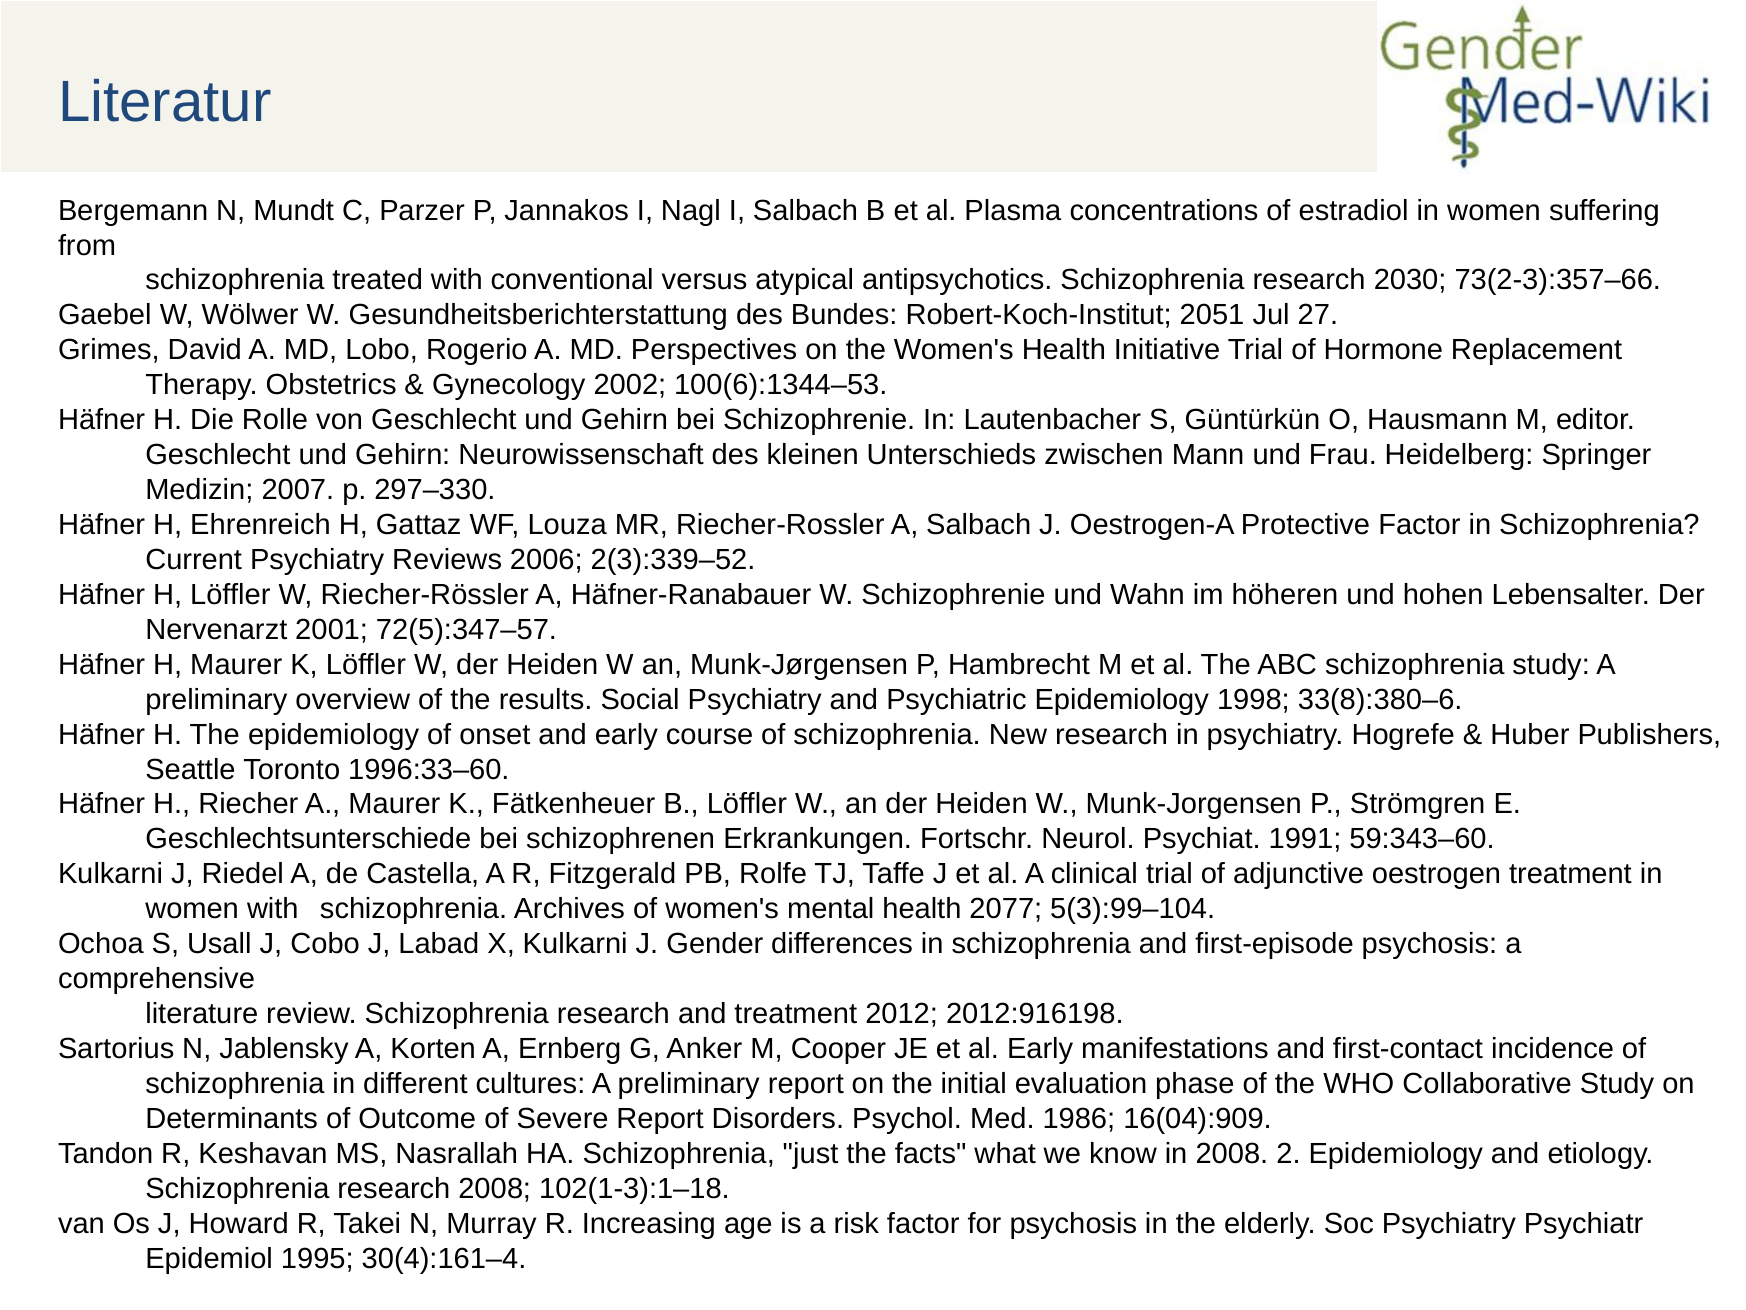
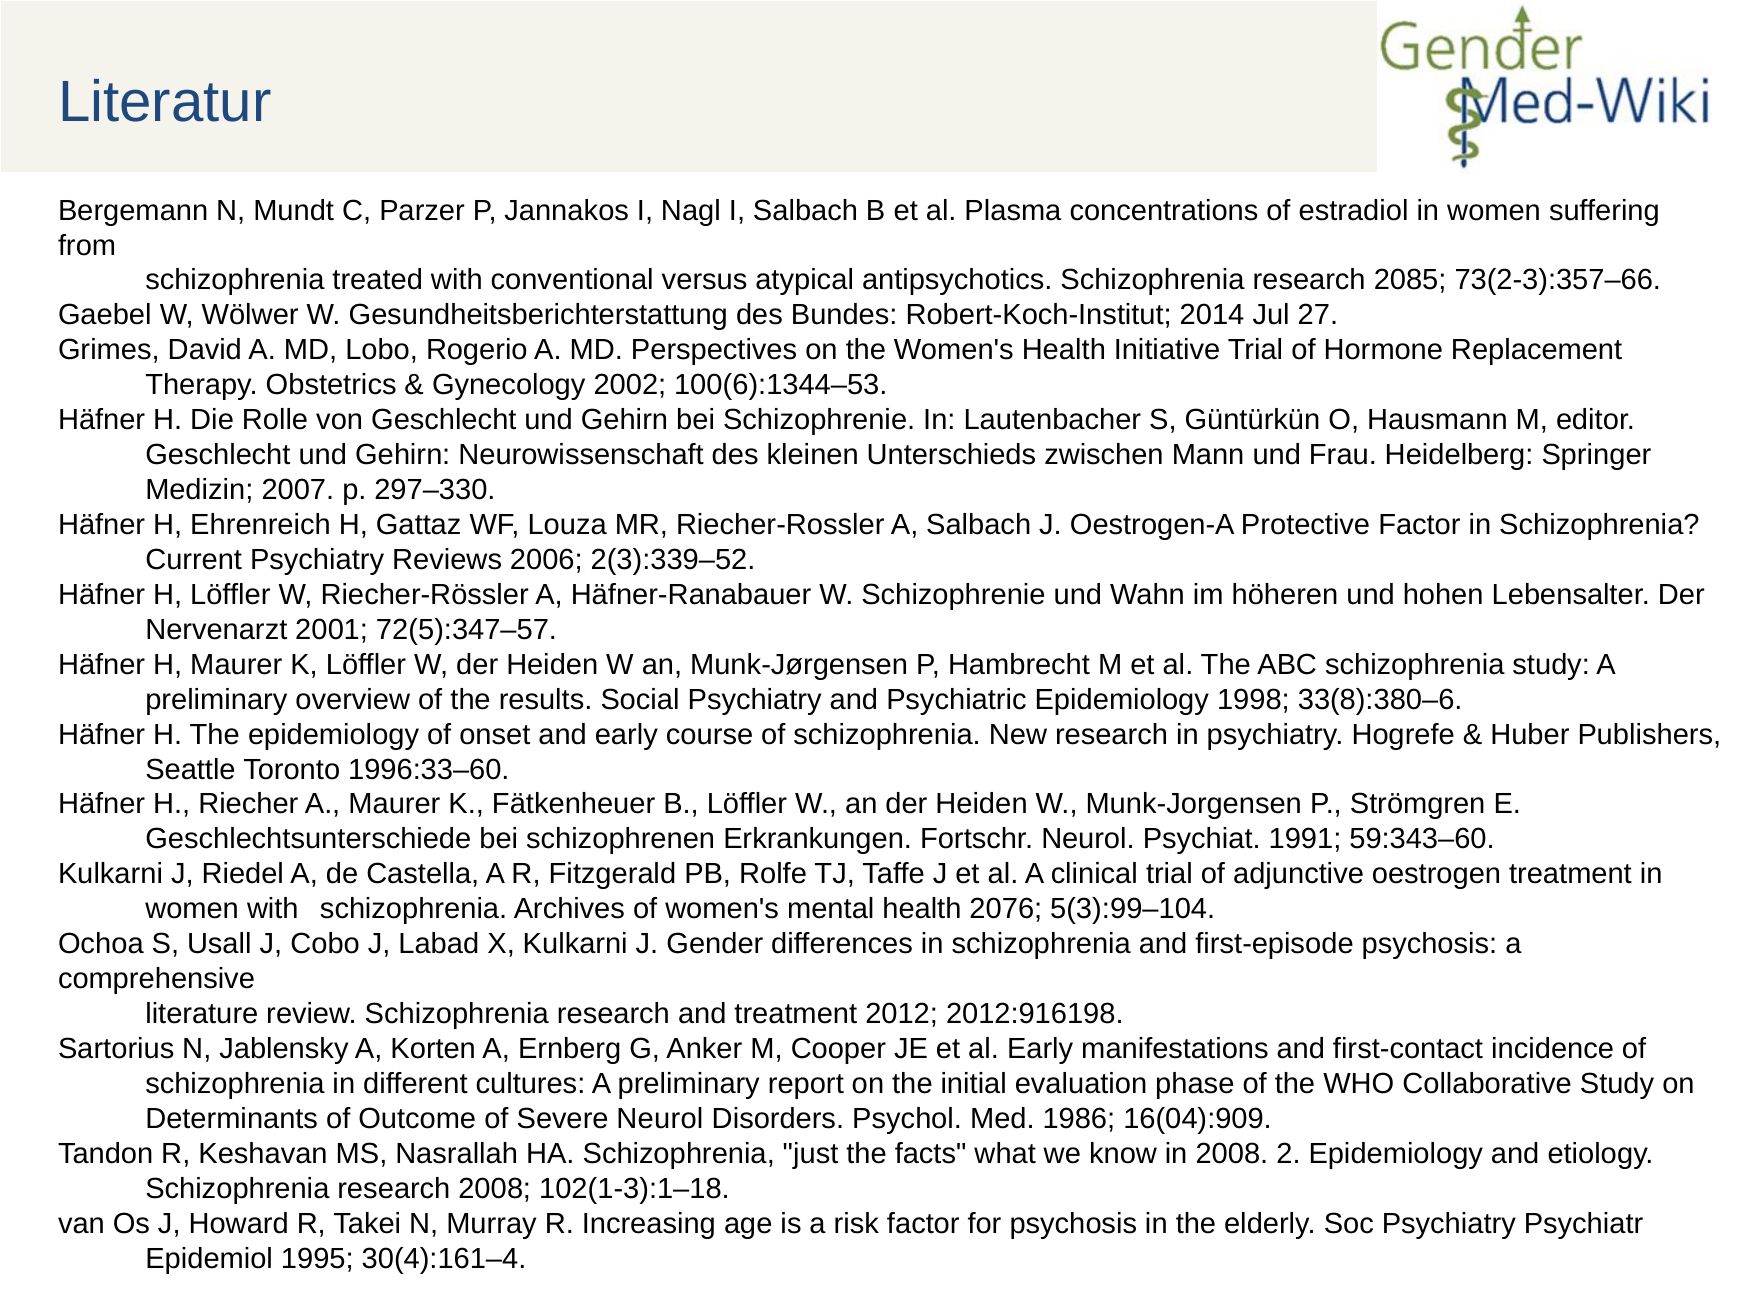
2030: 2030 -> 2085 (1410, 280)
2051: 2051 -> 2014 (1212, 315)
2077: 2077 -> 2076 (1006, 909)
Severe Report: Report -> Neurol (660, 1118)
